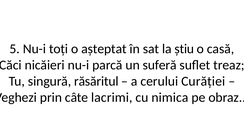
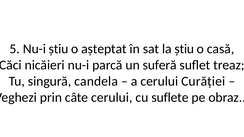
Nu-i toți: toți -> știu (59, 49)
răsăritul: răsăritul -> candela (96, 81)
câte lacrimi: lacrimi -> cerului (112, 98)
nimica: nimica -> suflete (170, 98)
